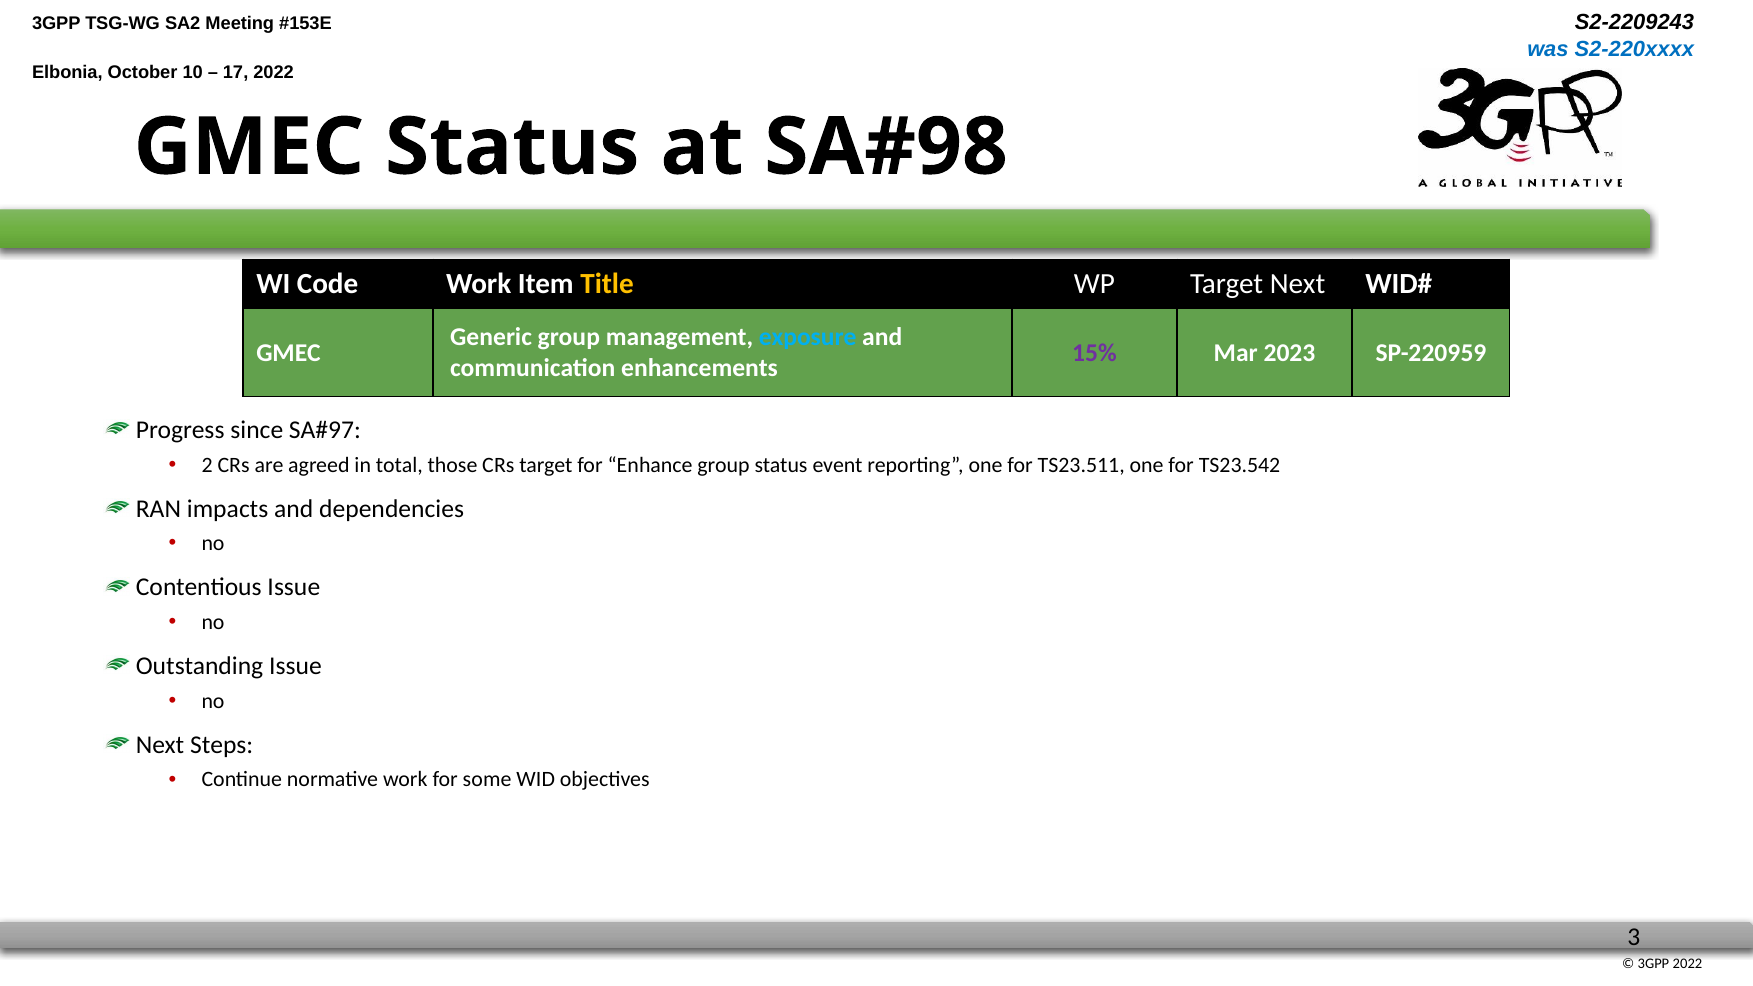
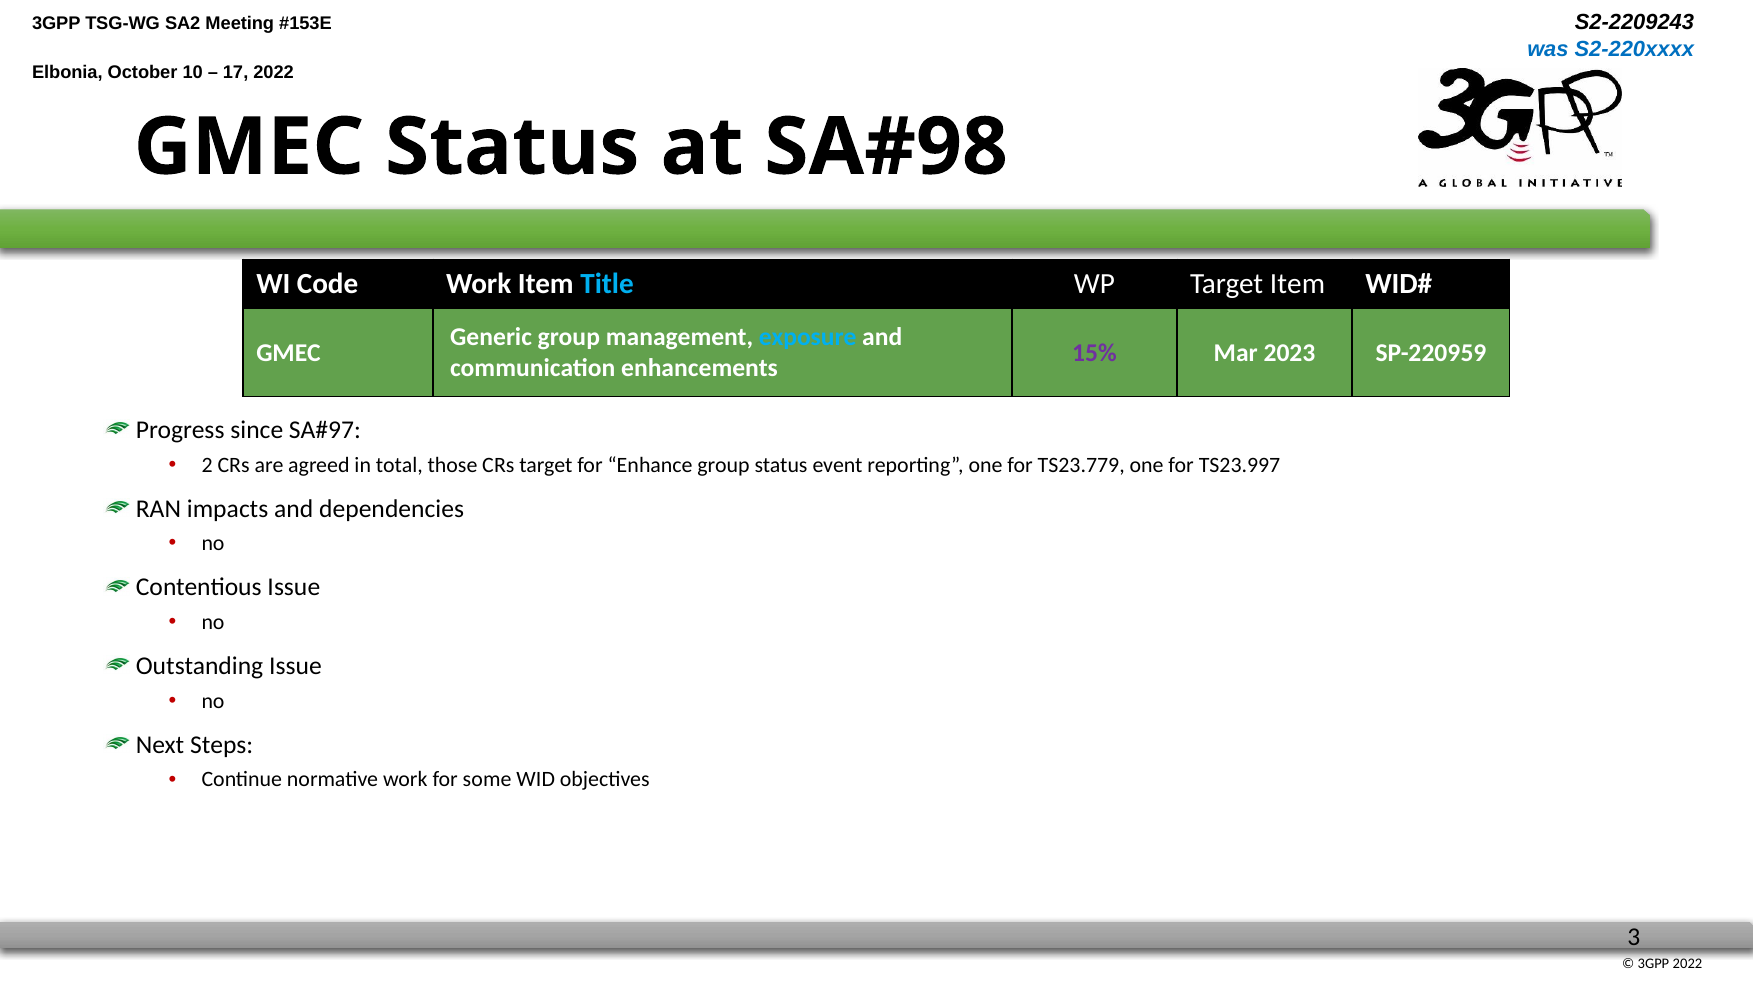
Title colour: yellow -> light blue (607, 284)
Target Next: Next -> Item (1297, 284)
TS23.511: TS23.511 -> TS23.779 (1081, 465)
TS23.542: TS23.542 -> TS23.997 (1240, 465)
